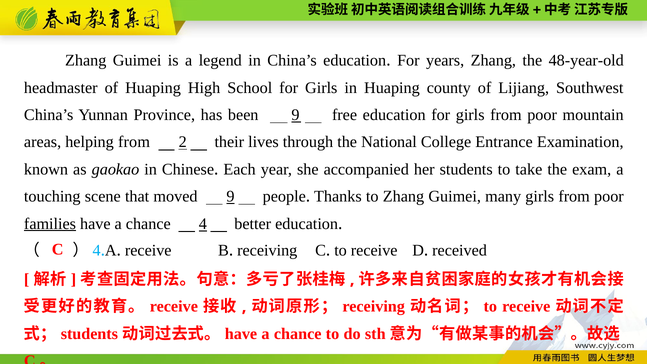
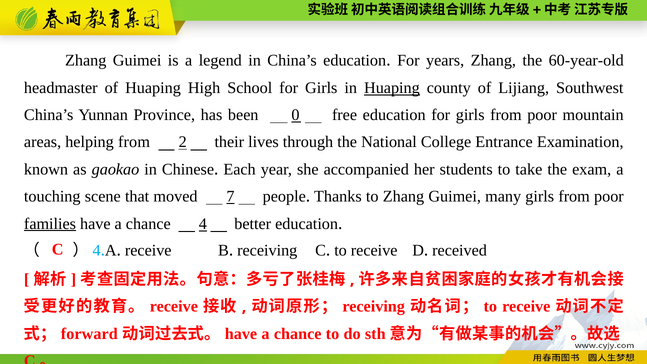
48-year-old: 48-year-old -> 60-year-old (586, 61)
Huaping underline: none -> present (392, 88)
been 9: 9 -> 0 (296, 115)
moved 9: 9 -> 7 (230, 196)
students: students -> forward (89, 334)
